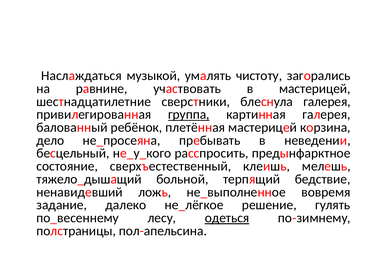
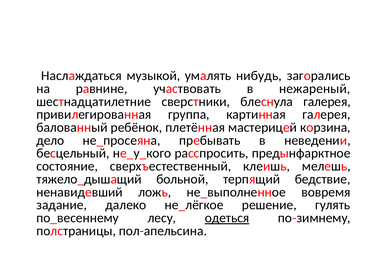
чистоту: чистоту -> нибудь (259, 76)
в мастерицей: мастерицей -> нежареный (315, 89)
группа underline: present -> none (189, 114)
